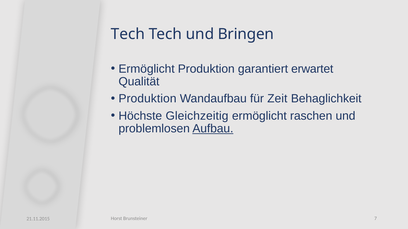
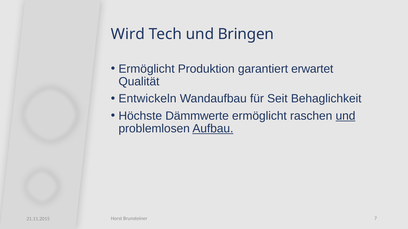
Tech: Tech -> Wird (128, 34)
Produktion: Produktion -> Entwickeln (148, 99)
Zeit: Zeit -> Seit (277, 99)
Gleichzeitig: Gleichzeitig -> Dämmwerte (197, 116)
und underline: none -> present (346, 116)
